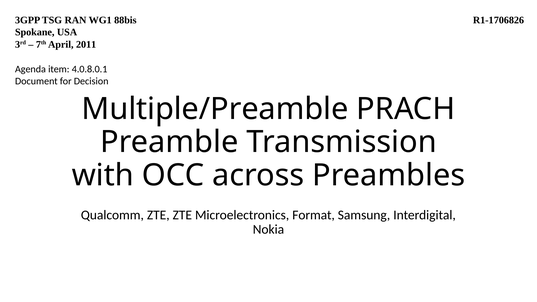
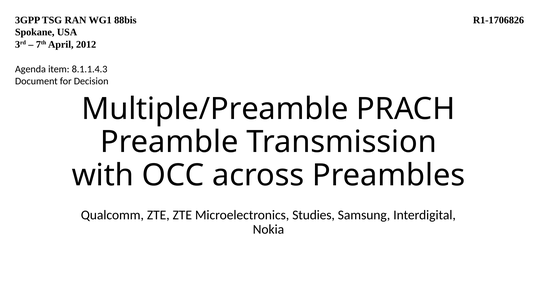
2011: 2011 -> 2012 (86, 44)
4.0.8.0.1: 4.0.8.0.1 -> 8.1.1.4.3 (90, 69)
Format: Format -> Studies (314, 215)
